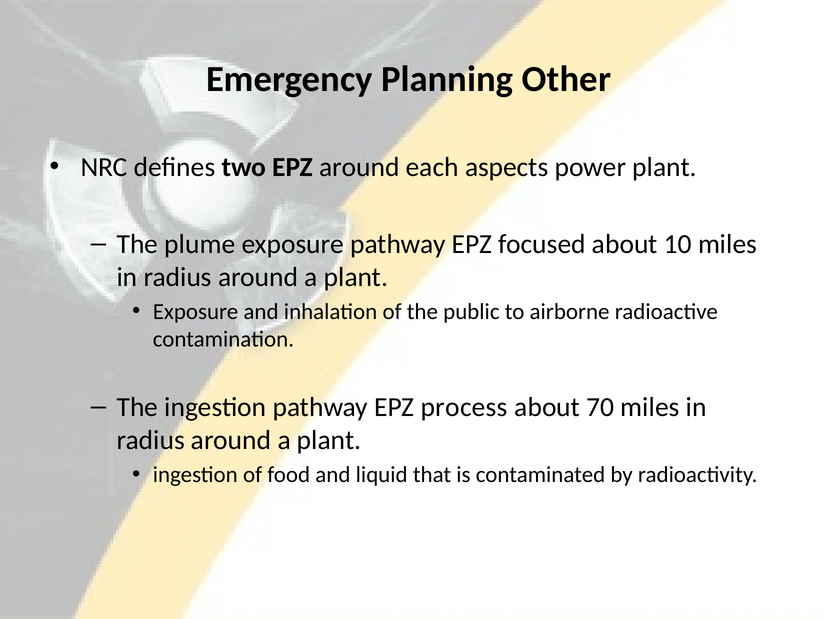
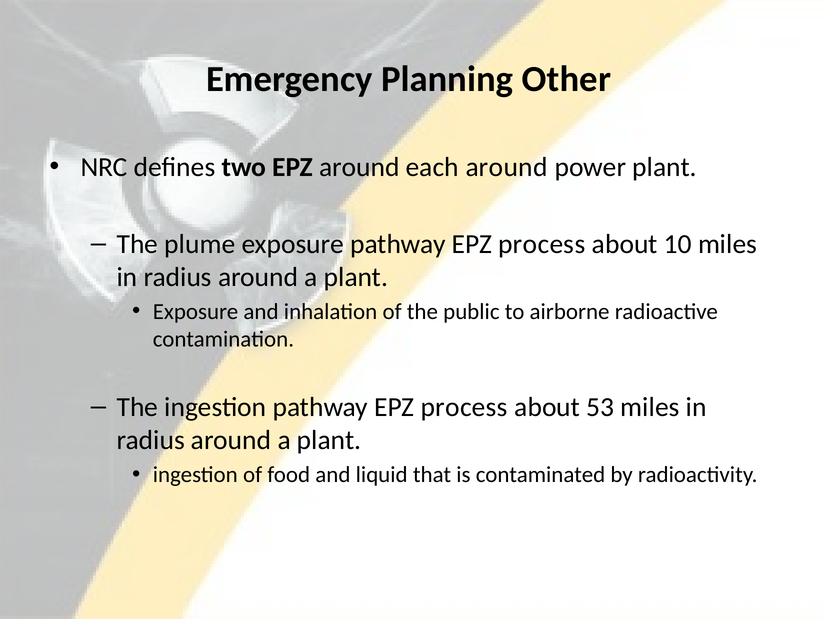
each aspects: aspects -> around (507, 167)
exposure pathway EPZ focused: focused -> process (542, 244)
70: 70 -> 53 (600, 408)
